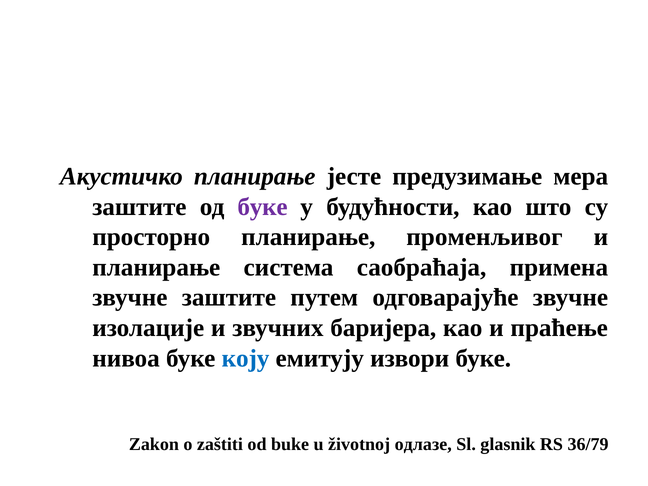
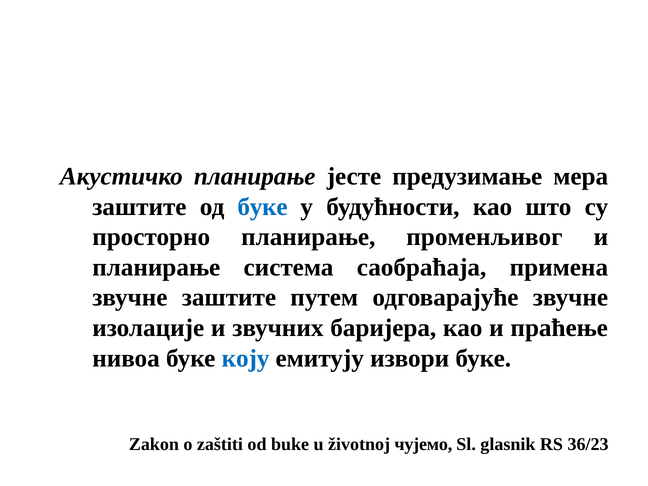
буке colour: purple -> blue (263, 207)
одлазе: одлазе -> чујемо (423, 444)
36/79: 36/79 -> 36/23 (588, 444)
